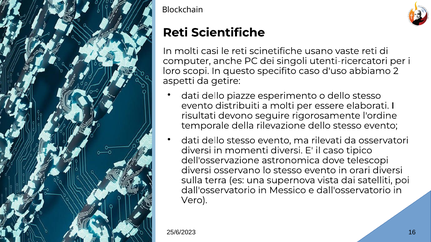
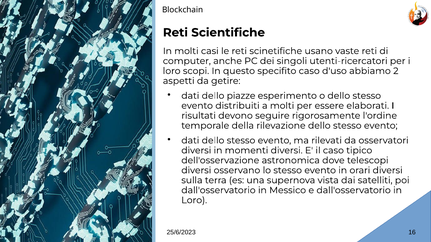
Vero: Vero -> Loro (194, 201)
